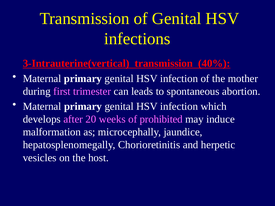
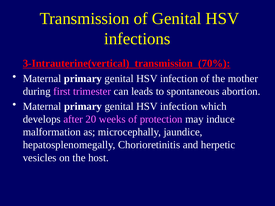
40%: 40% -> 70% (214, 63)
prohibited: prohibited -> protection (161, 119)
